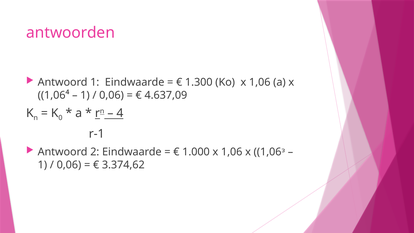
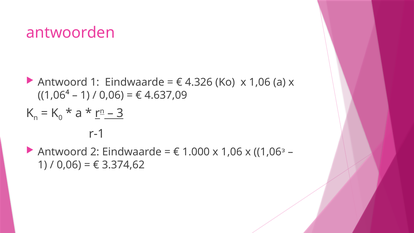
1.300: 1.300 -> 4.326 (199, 82)
4: 4 -> 3 (120, 113)
